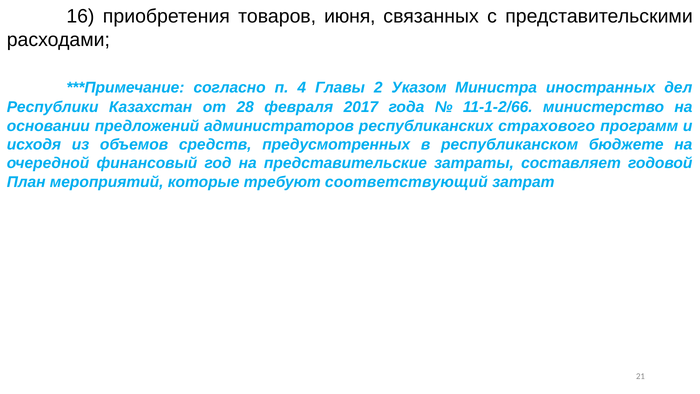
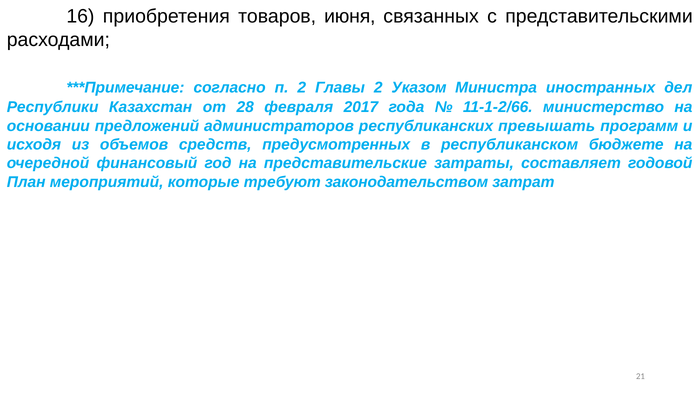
п 4: 4 -> 2 (302, 88)
страхового: страхового -> превышать (547, 126)
соответствующий: соответствующий -> законодательством (407, 182)
